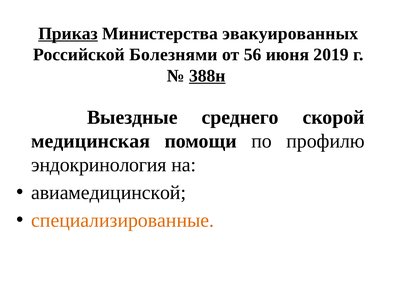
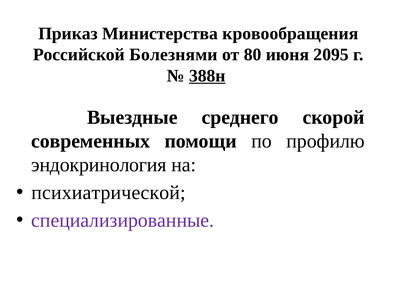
Приказ underline: present -> none (68, 34)
эвакуированных: эвакуированных -> кровообращения (290, 34)
56: 56 -> 80 (253, 55)
2019: 2019 -> 2095 (331, 55)
медицинская: медицинская -> современных (91, 141)
авиамедицинской: авиамедицинской -> психиатрической (108, 193)
специализированные colour: orange -> purple (123, 220)
